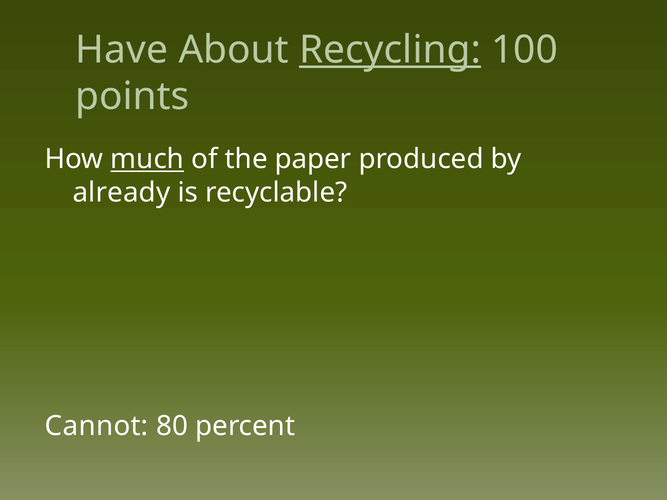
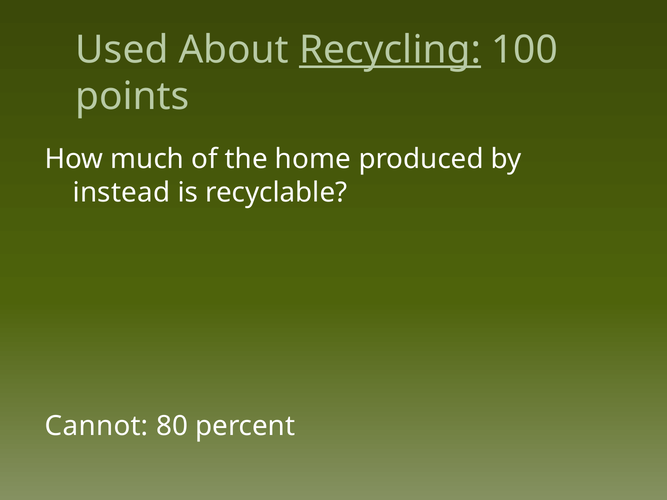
Have: Have -> Used (122, 50)
much underline: present -> none (147, 159)
paper: paper -> home (313, 159)
already: already -> instead (121, 193)
